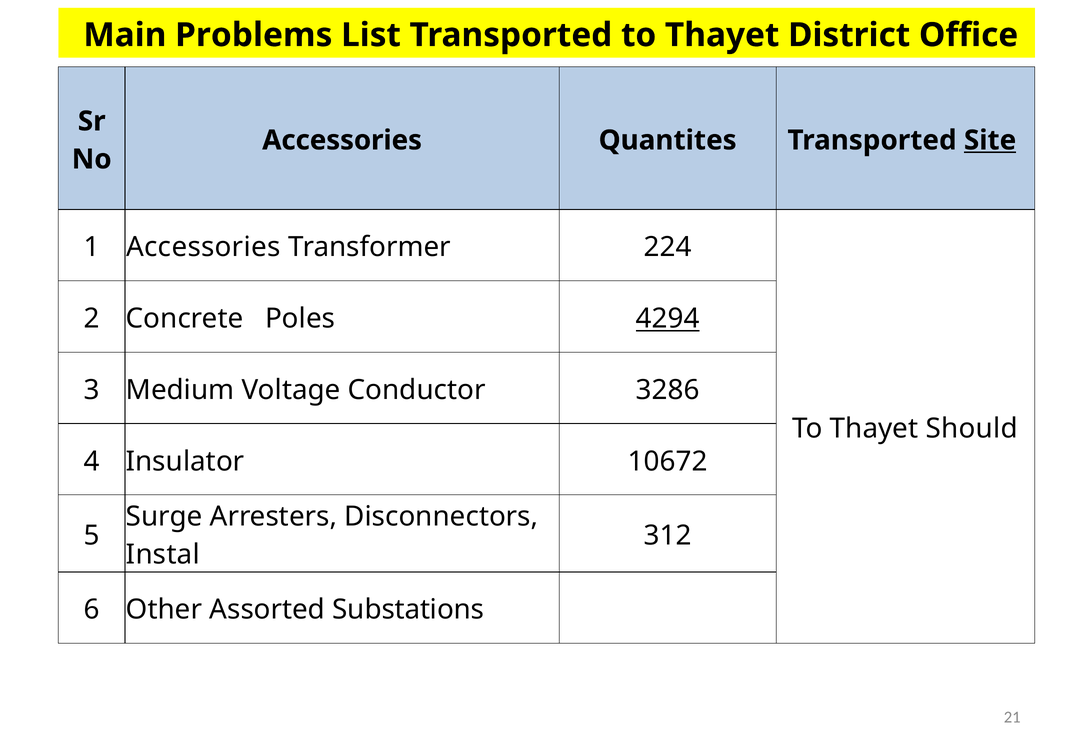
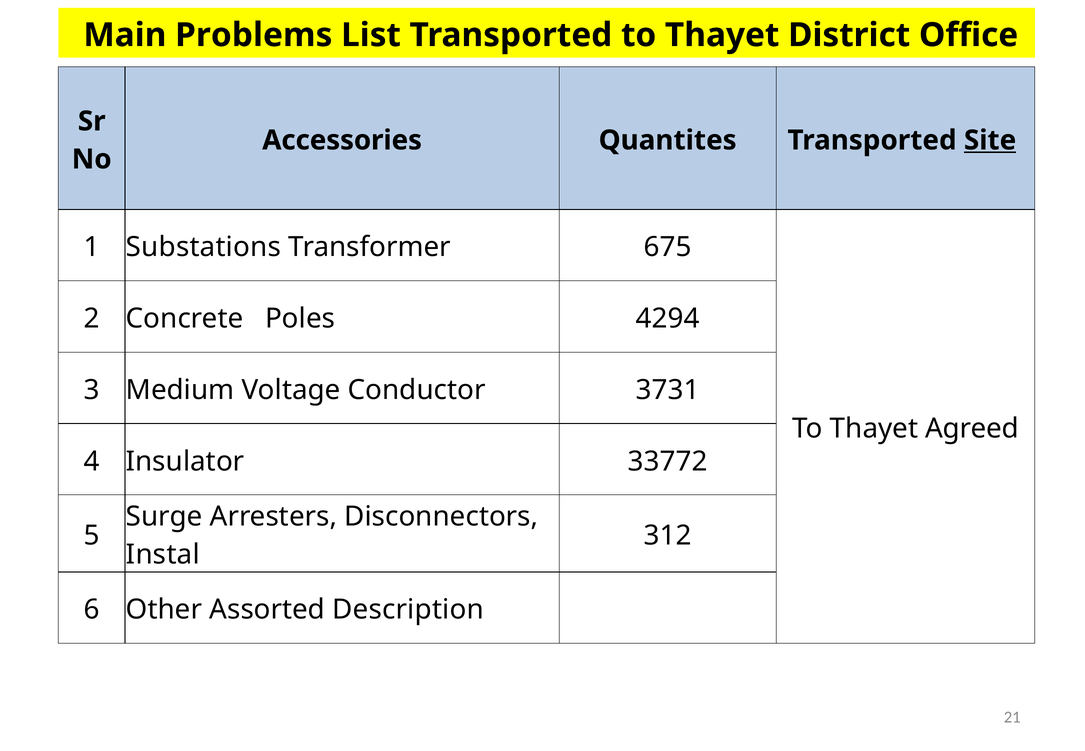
1 Accessories: Accessories -> Substations (203, 247)
224: 224 -> 675 (668, 247)
4294 underline: present -> none (668, 319)
3286: 3286 -> 3731 (668, 390)
Should: Should -> Agreed (972, 429)
10672: 10672 -> 33772 (668, 461)
Substations: Substations -> Description (408, 610)
